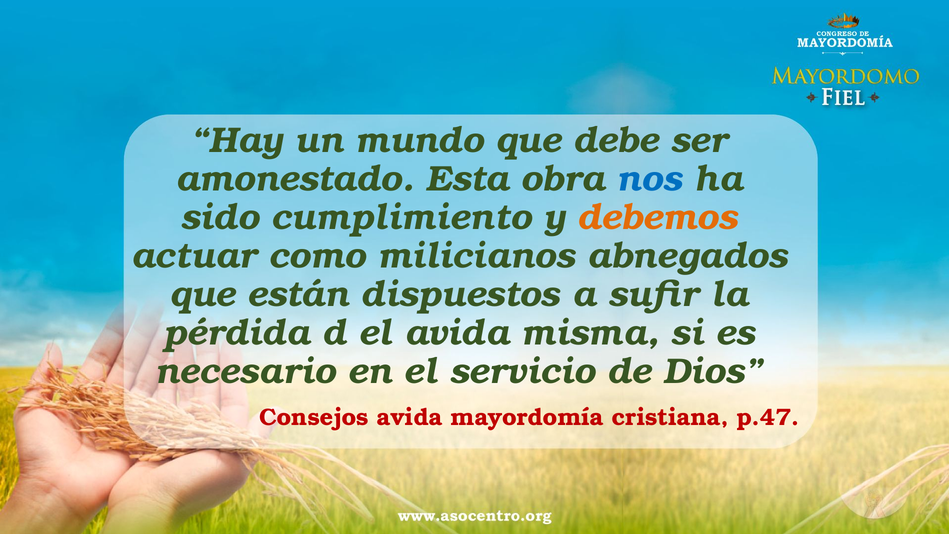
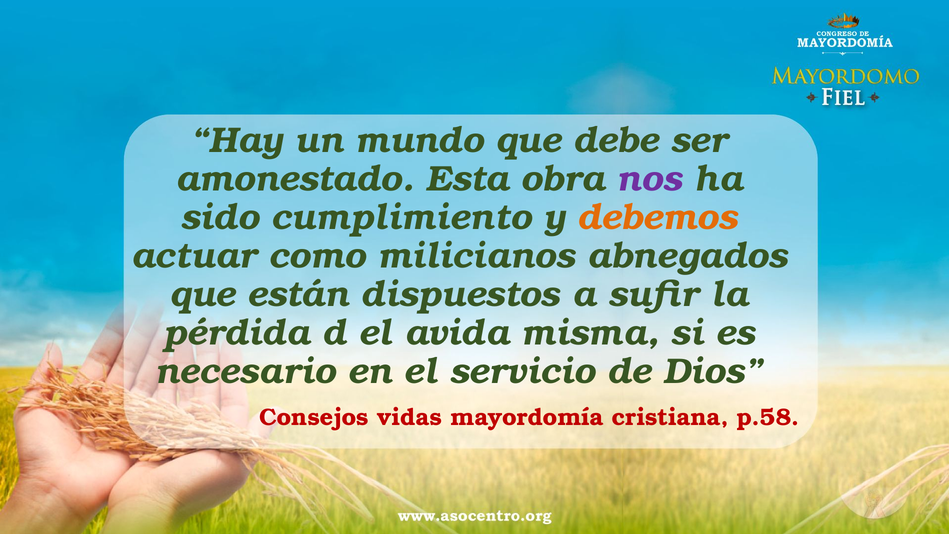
nos colour: blue -> purple (649, 179)
Consejos avida: avida -> vidas (410, 417)
p.47: p.47 -> p.58 (768, 417)
